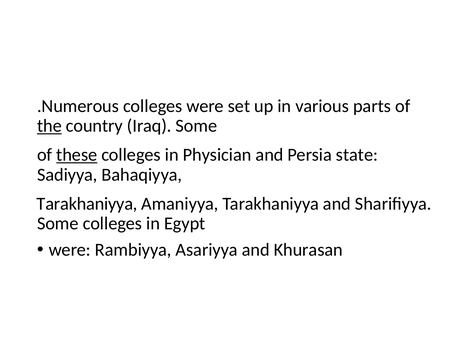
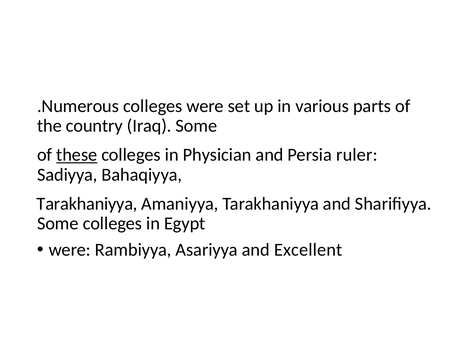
the underline: present -> none (49, 126)
state: state -> ruler (357, 155)
Khurasan: Khurasan -> Excellent (308, 249)
